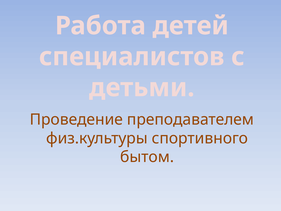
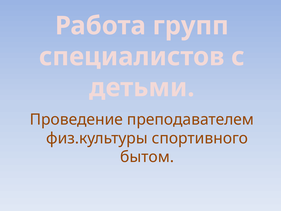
детей: детей -> групп (191, 26)
